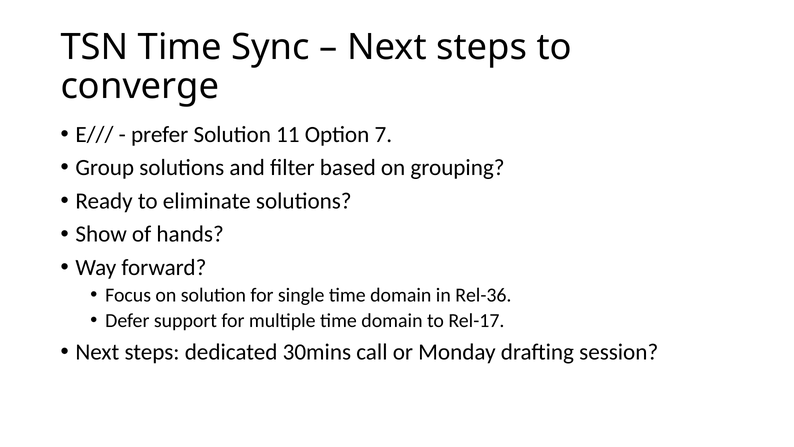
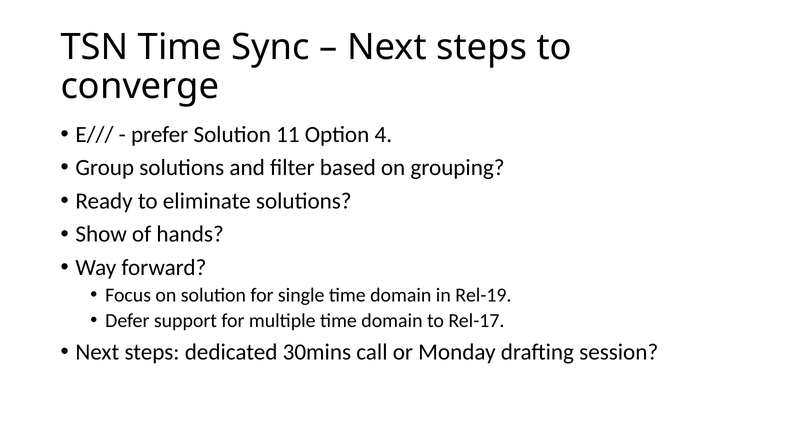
7: 7 -> 4 (383, 134)
Rel-36: Rel-36 -> Rel-19 (483, 295)
